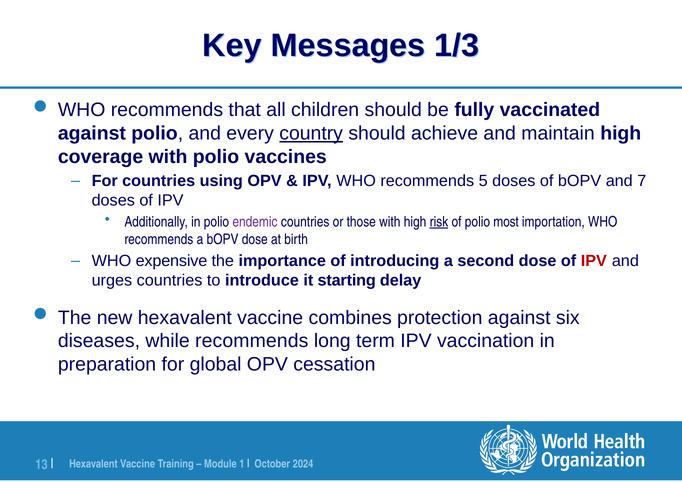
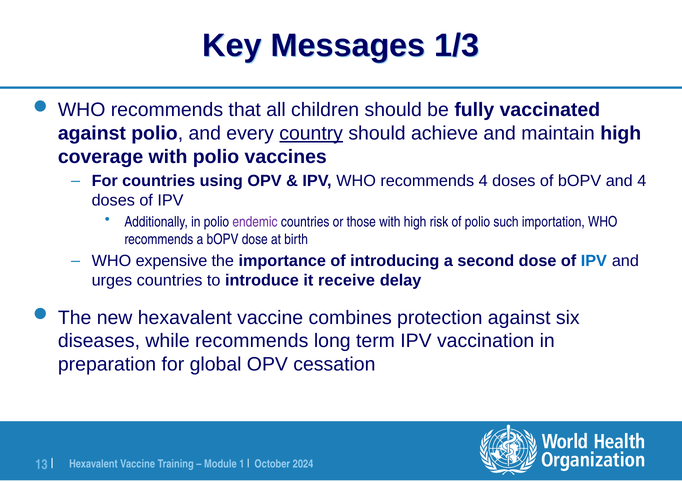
recommends 5: 5 -> 4 (483, 181)
and 7: 7 -> 4 (642, 181)
risk underline: present -> none (439, 222)
most: most -> such (506, 222)
IPV colour: red -> blue (594, 261)
starting: starting -> receive (347, 281)
